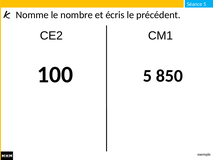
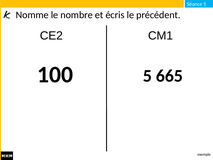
850: 850 -> 665 (169, 76)
